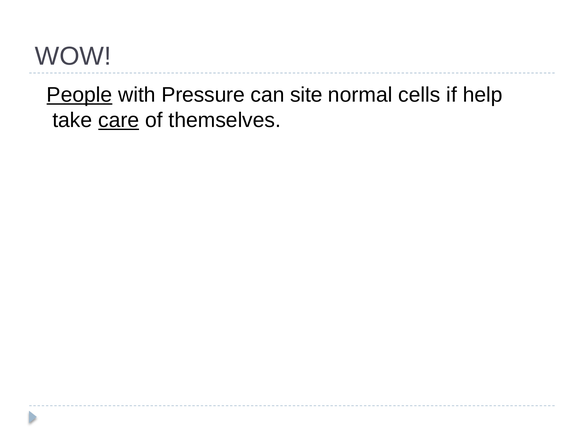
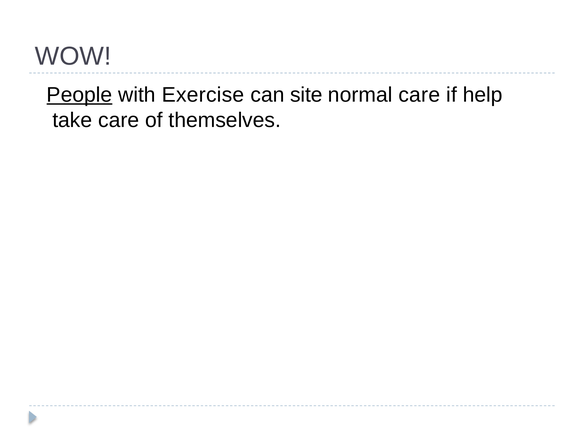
Pressure: Pressure -> Exercise (203, 95)
normal cells: cells -> care (419, 95)
care underline: present -> none (119, 120)
